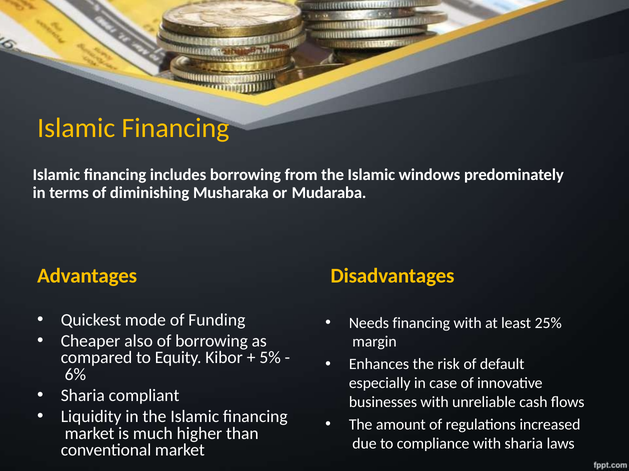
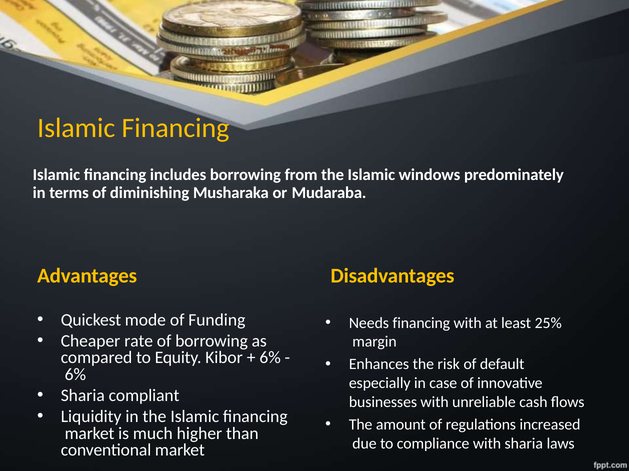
also: also -> rate (139, 342)
5%: 5% -> 6% (270, 358)
